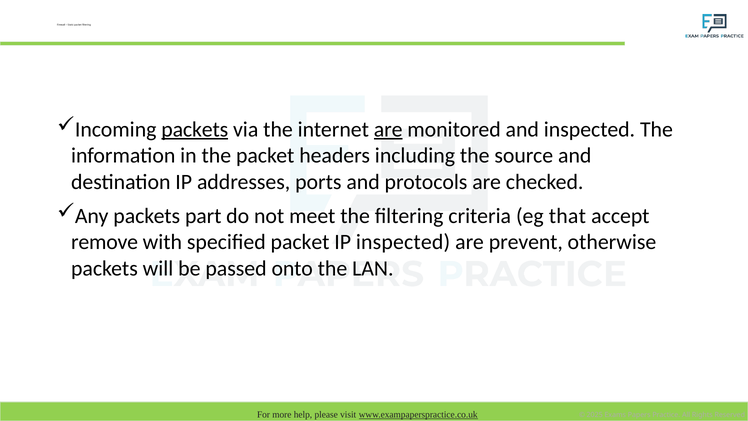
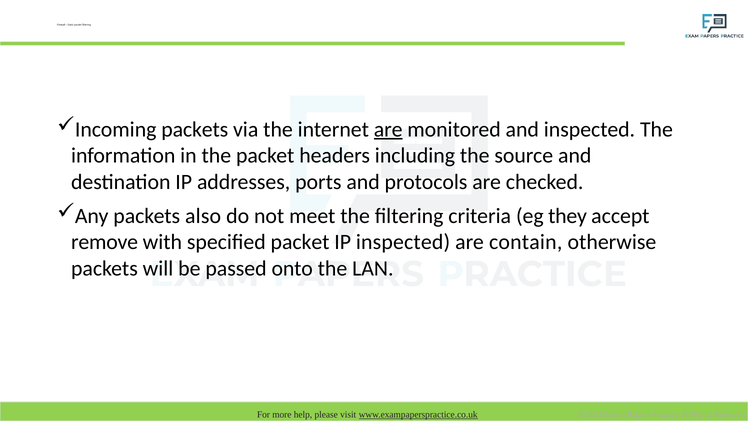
packets underline: present -> none (195, 129)
part: part -> also (203, 216)
that: that -> they (568, 216)
prevent: prevent -> contain (526, 242)
